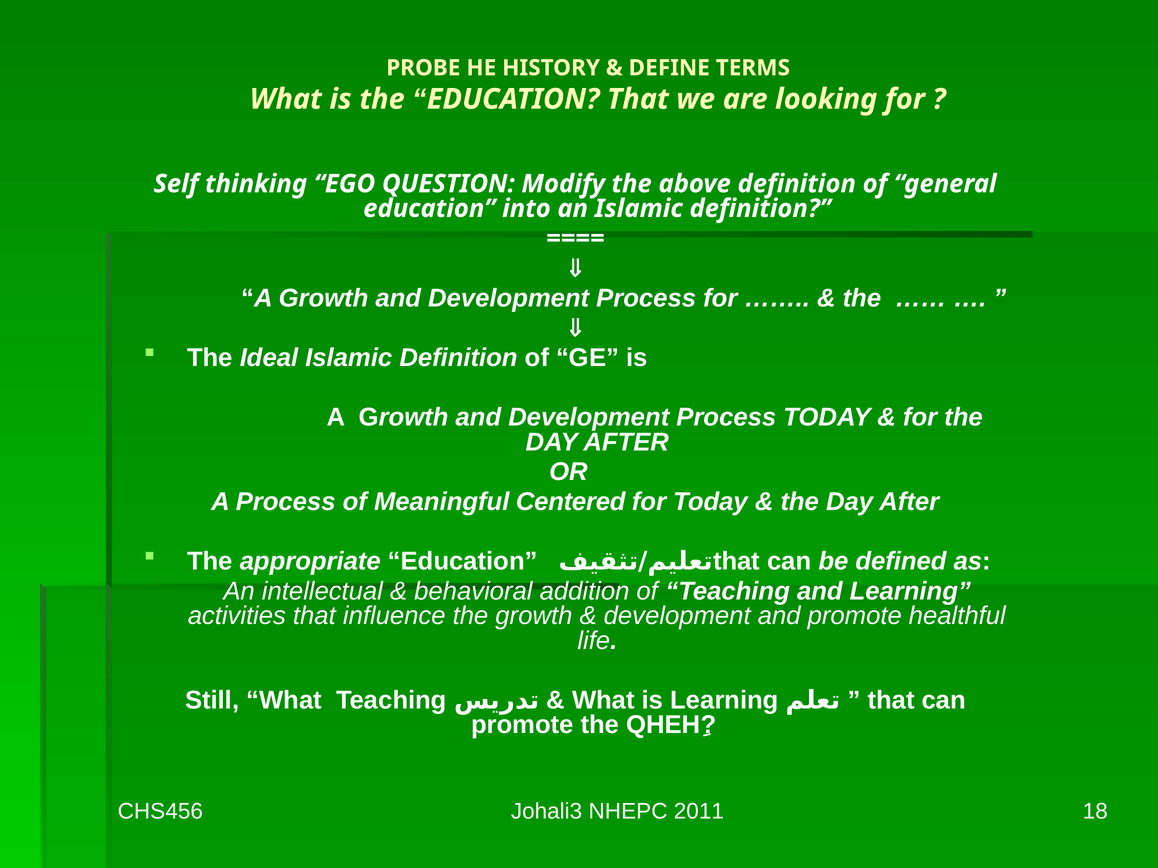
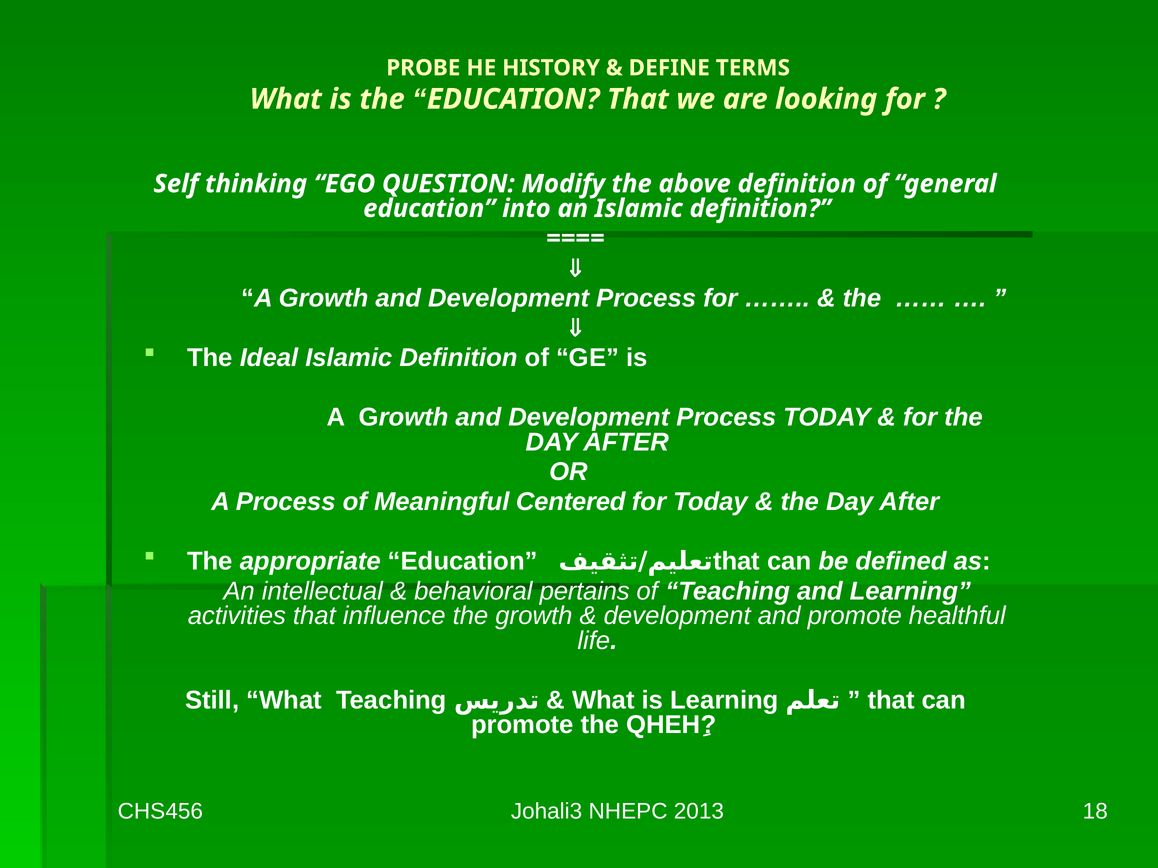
addition: addition -> pertains (585, 592)
2011: 2011 -> 2013 (699, 812)
